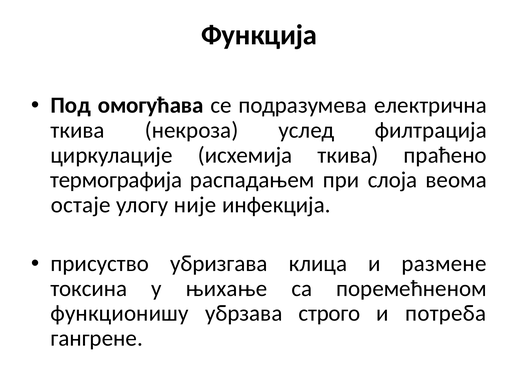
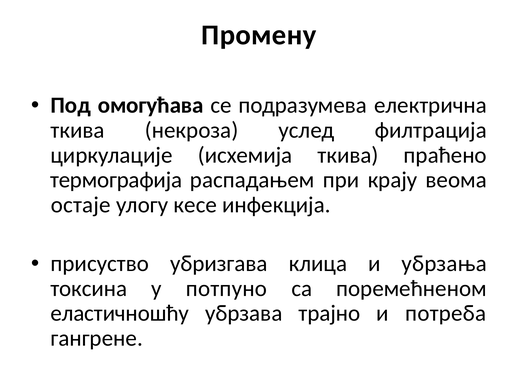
Функција: Функција -> Промену (259, 35)
слоја: слоја -> крају (392, 180)
није: није -> кесе (195, 205)
размене: размене -> убрзања (444, 264)
њихање: њихање -> потпуно (226, 289)
функционишу: функционишу -> еластичношћу (120, 314)
строго: строго -> трајно (329, 314)
